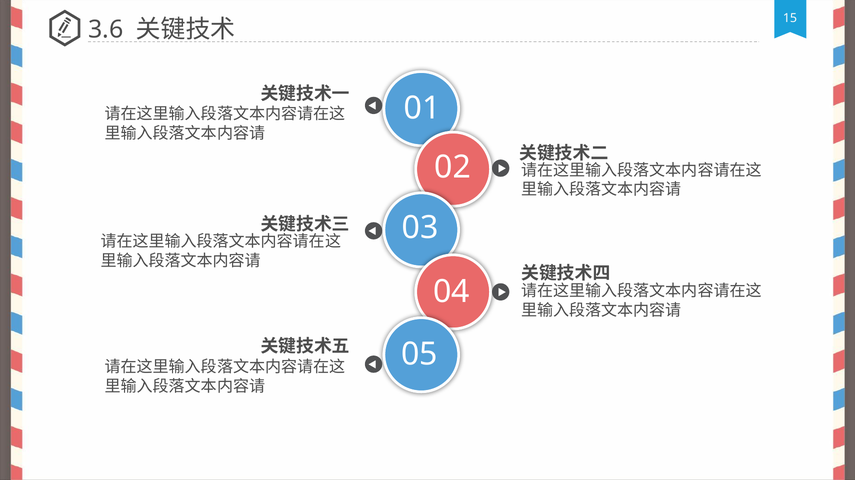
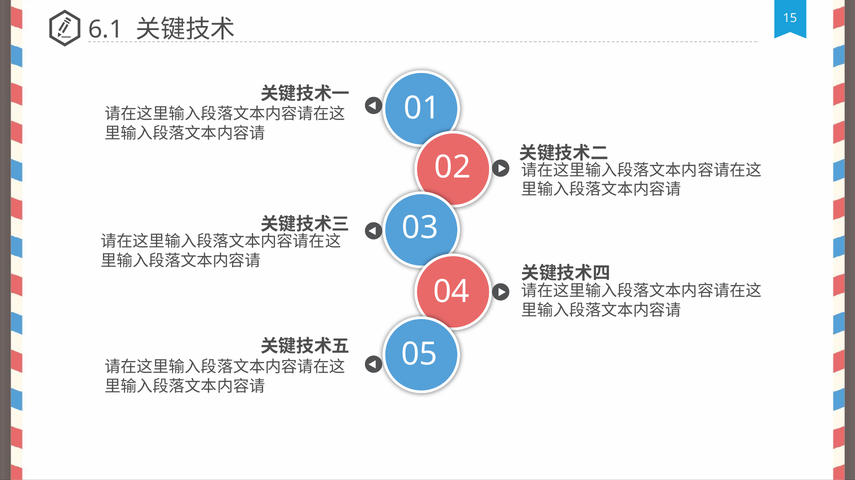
3.6: 3.6 -> 6.1 (106, 29)
